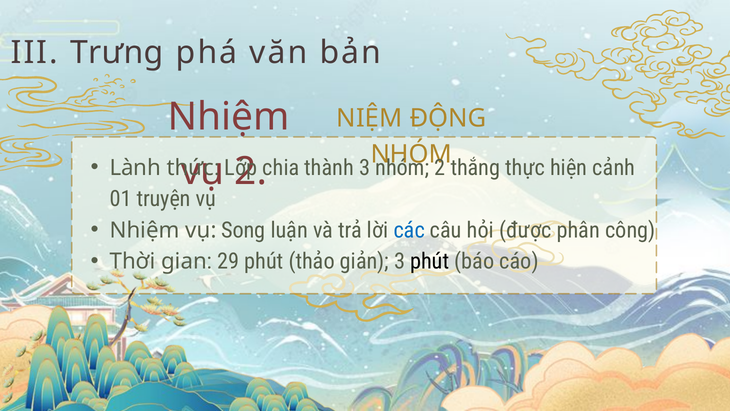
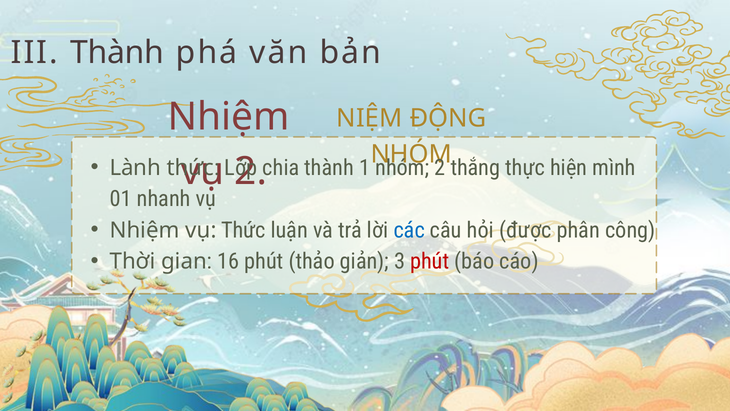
III Trưng: Trưng -> Thành (117, 52)
thành 3: 3 -> 1 (365, 168)
cảnh: cảnh -> mình (614, 168)
truyện: truyện -> nhanh (164, 199)
Song: Song -> Thức (243, 230)
29: 29 -> 16 (228, 261)
phút colour: black -> red (430, 261)
